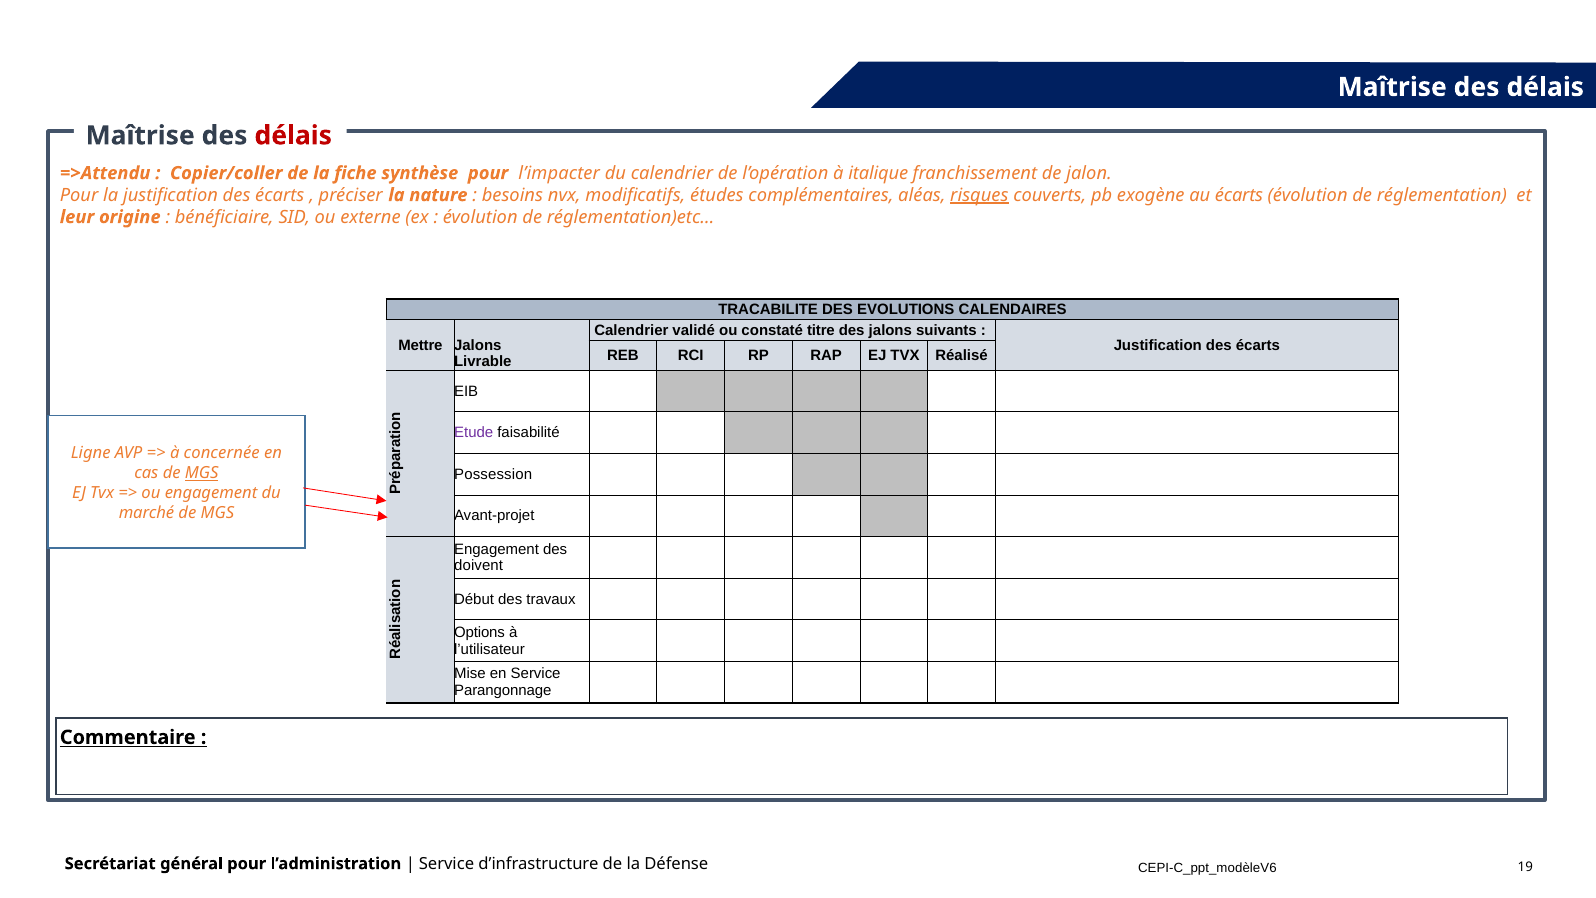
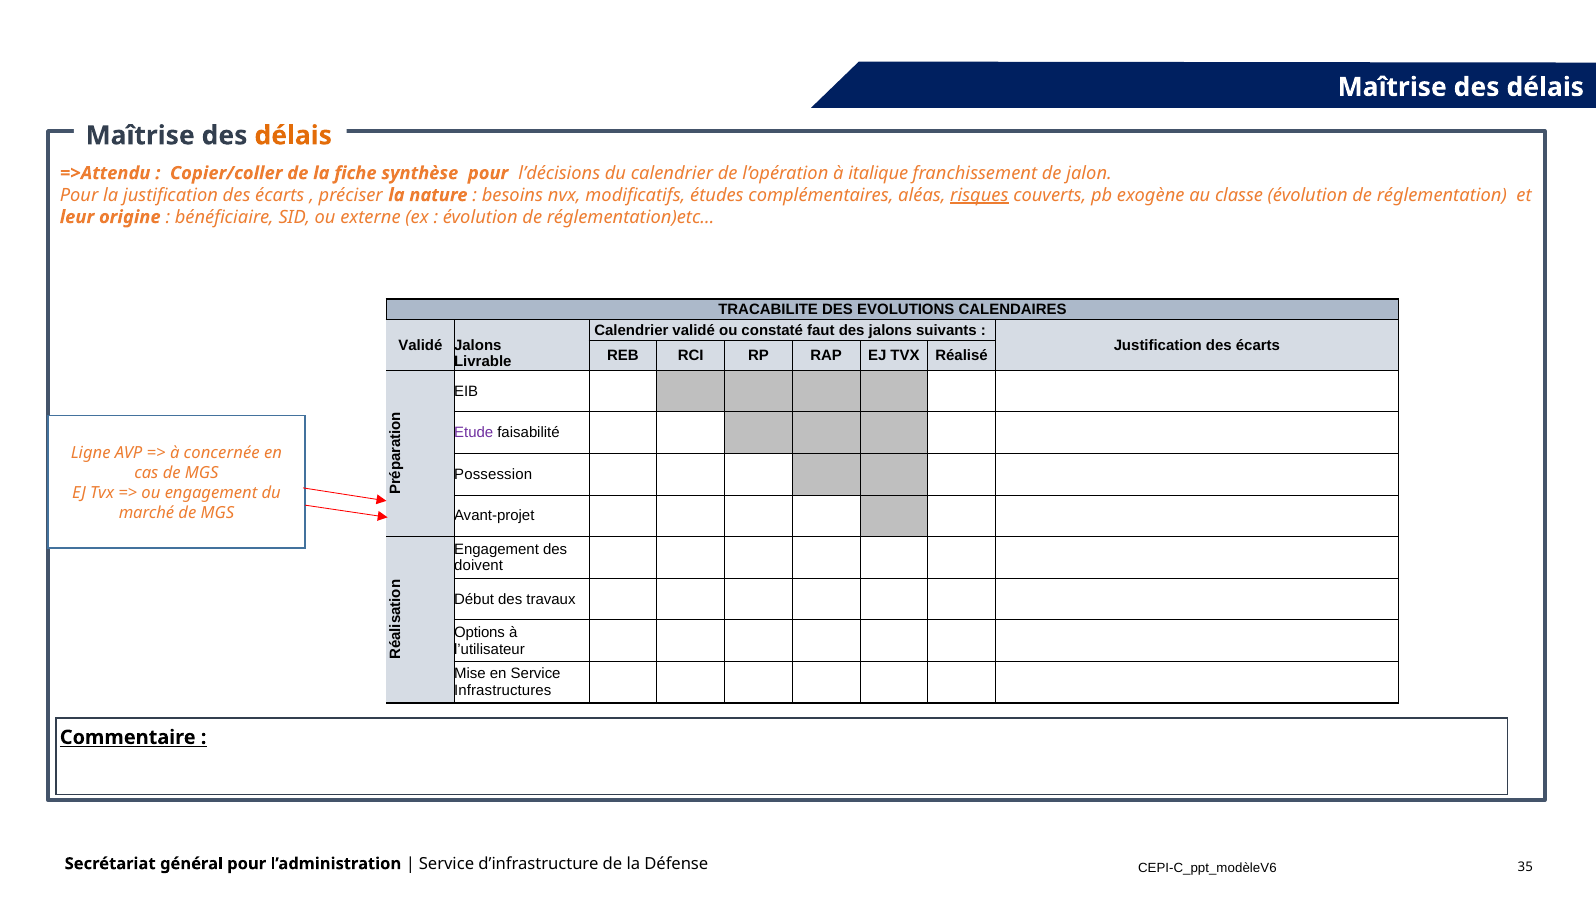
délais colour: red -> orange (293, 136)
l’impacter: l’impacter -> l’décisions (559, 173)
au écarts: écarts -> classe (1239, 195)
titre: titre -> faut (821, 330)
Mettre: Mettre -> Validé (420, 345)
MGS underline: present -> none (202, 473)
Parangonnage: Parangonnage -> Infrastructures (503, 690)
19: 19 -> 35 (1525, 867)
